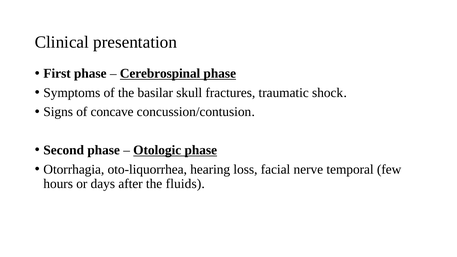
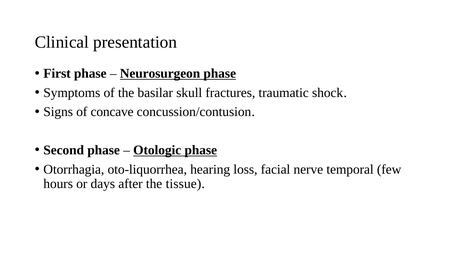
Cerebrospinal: Cerebrospinal -> Neurosurgeon (160, 74)
fluids: fluids -> tissue (185, 184)
